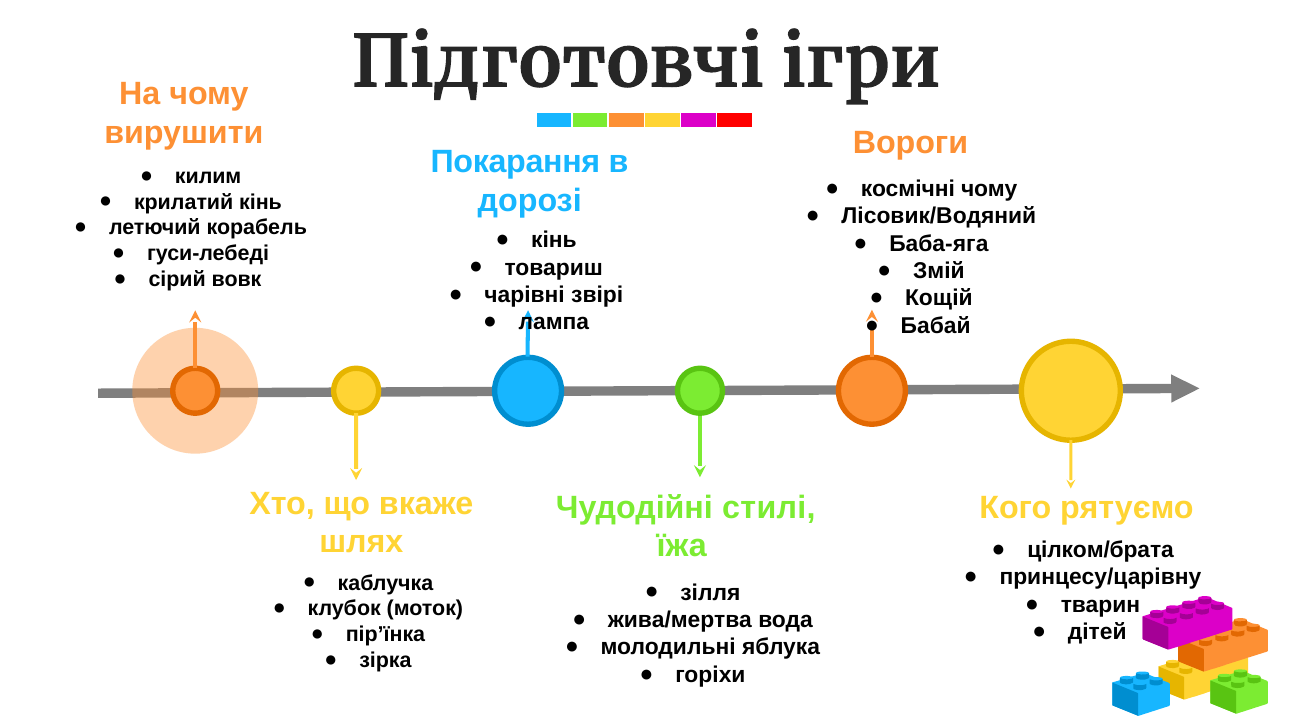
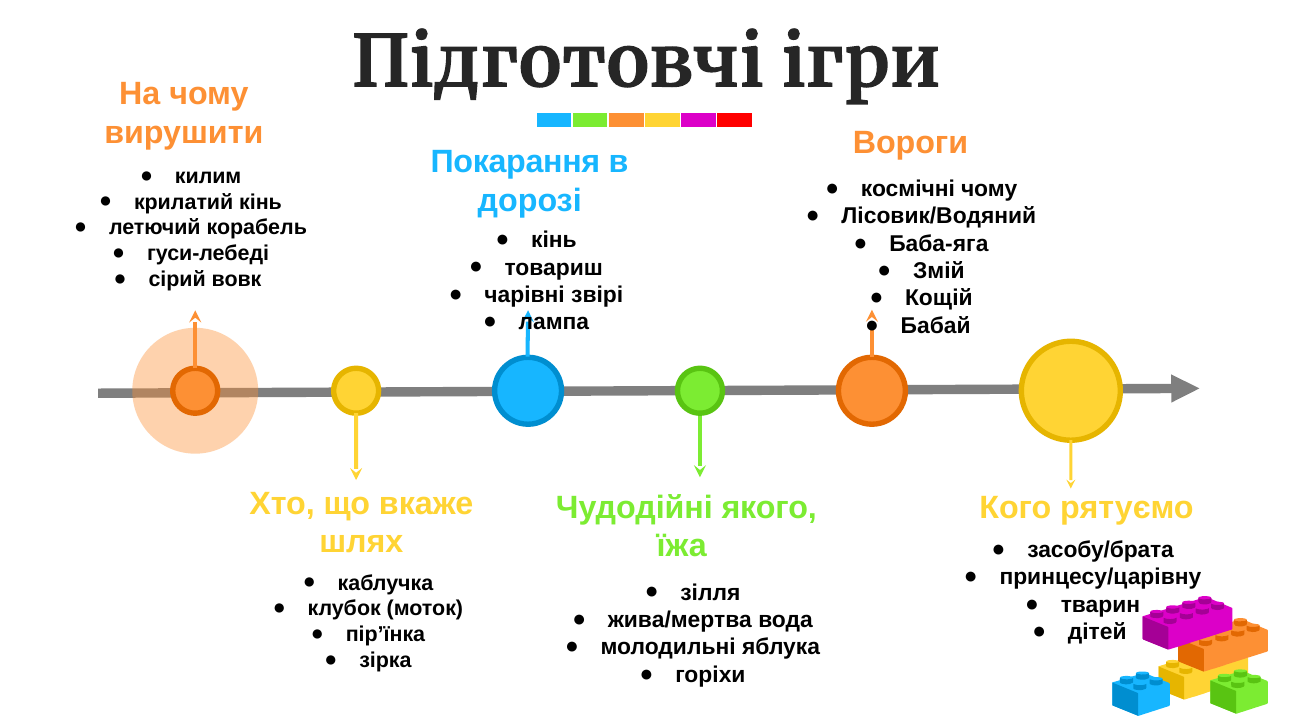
стилі: стилі -> якого (769, 508)
цілком/брата: цілком/брата -> засобу/брата (1101, 550)
